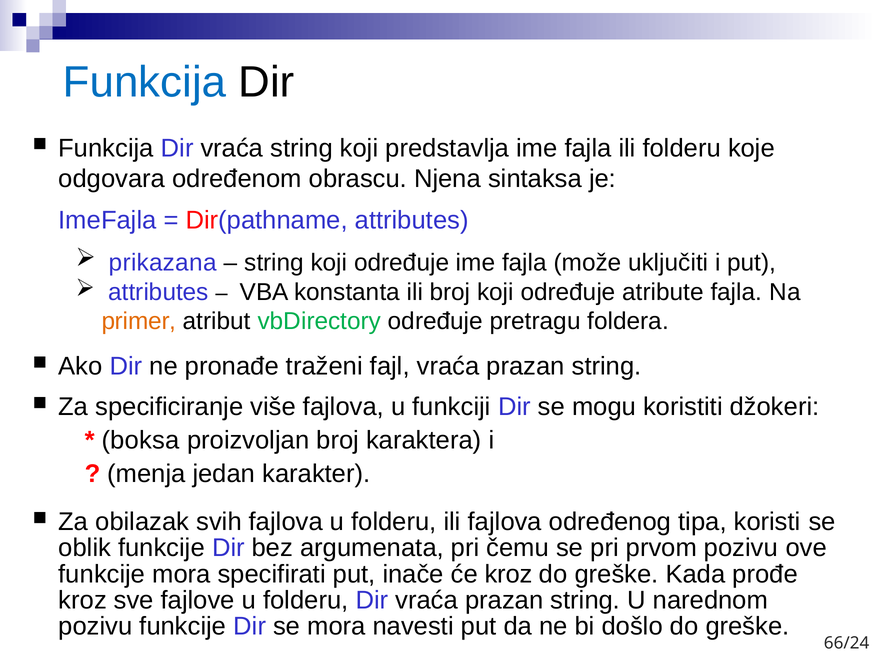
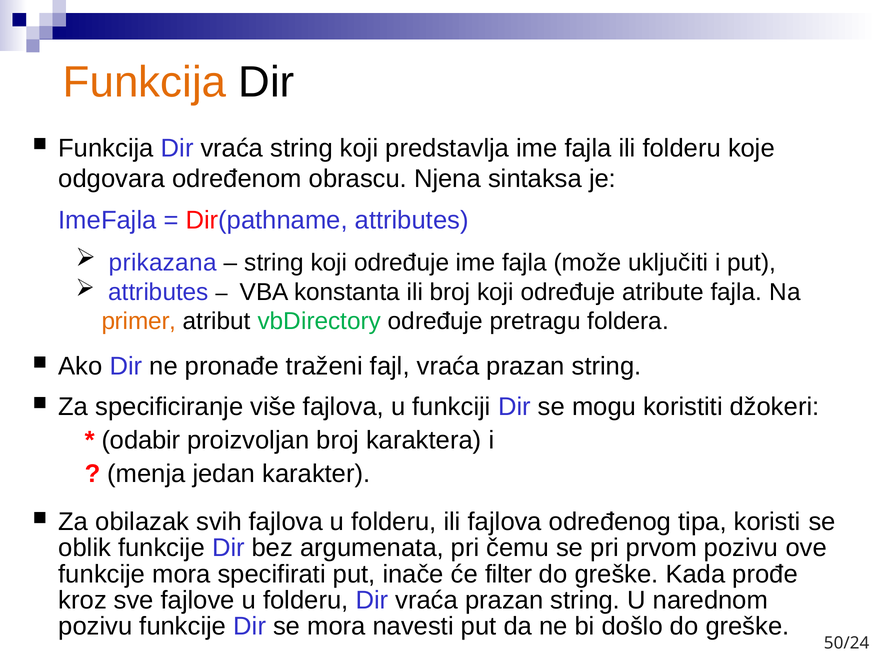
Funkcija colour: blue -> orange (145, 82)
boksa: boksa -> odabir (141, 441)
će kroz: kroz -> filter (509, 575)
66/24: 66/24 -> 50/24 (847, 644)
